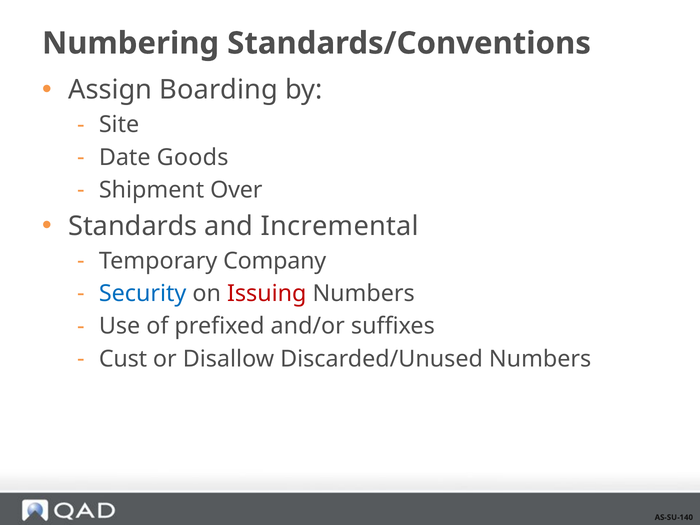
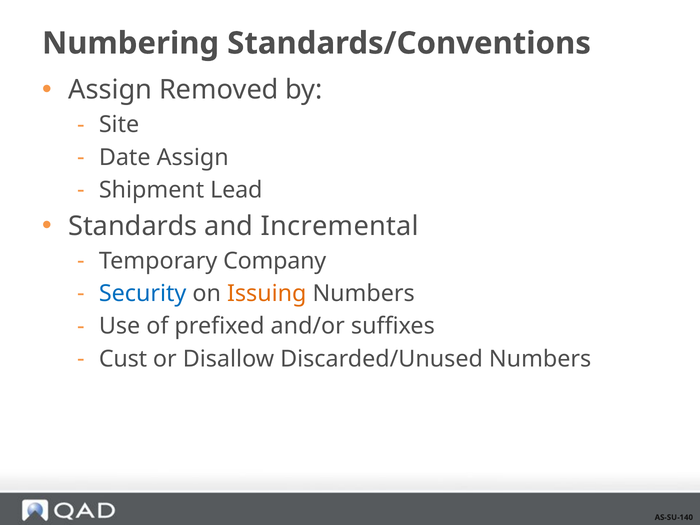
Boarding: Boarding -> Removed (219, 90)
Date Goods: Goods -> Assign (193, 157)
Over: Over -> Lead (236, 190)
Issuing colour: red -> orange (267, 294)
